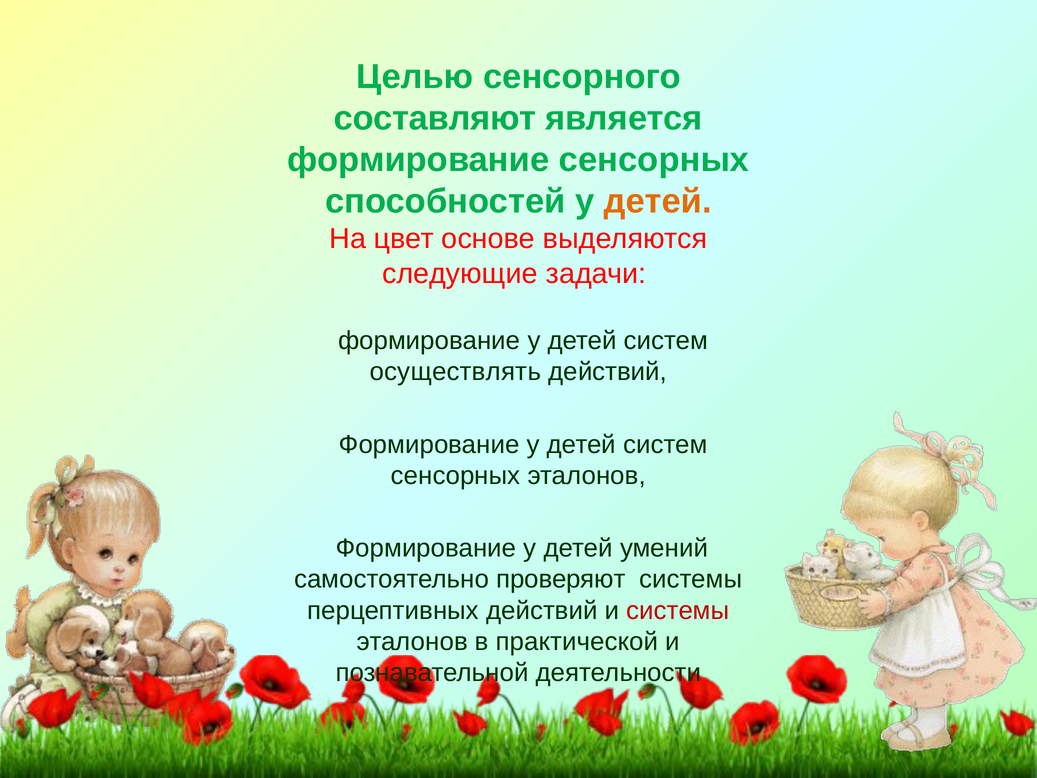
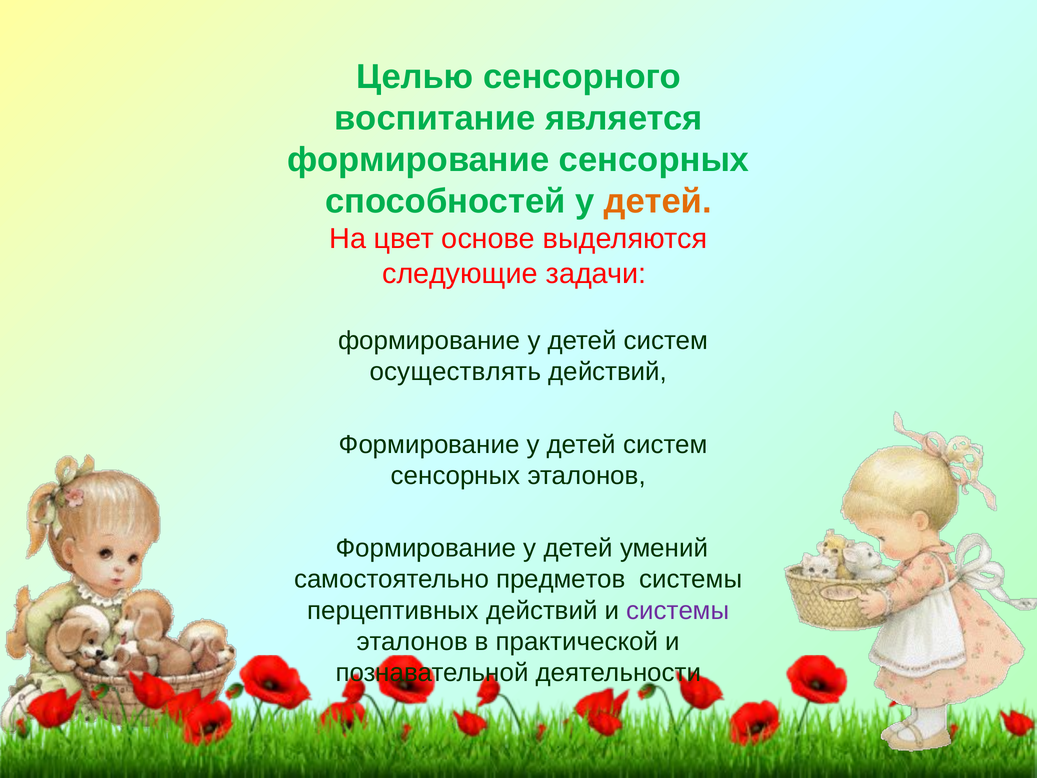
составляют: составляют -> воспитание (435, 118)
проверяют: проверяют -> предметов (561, 579)
системы colour: red -> purple (678, 610)
